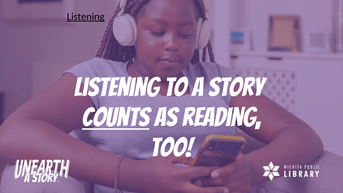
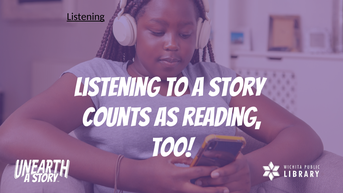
counts underline: present -> none (116, 118)
